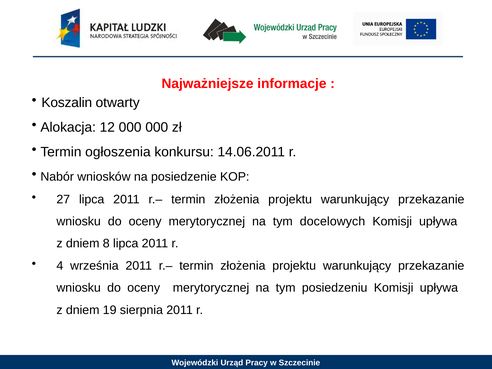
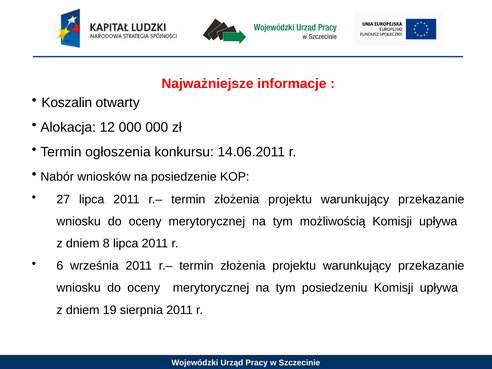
docelowych: docelowych -> możliwością (333, 221)
4: 4 -> 6 (60, 266)
